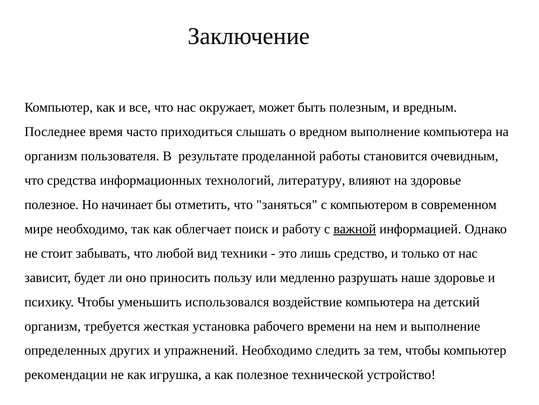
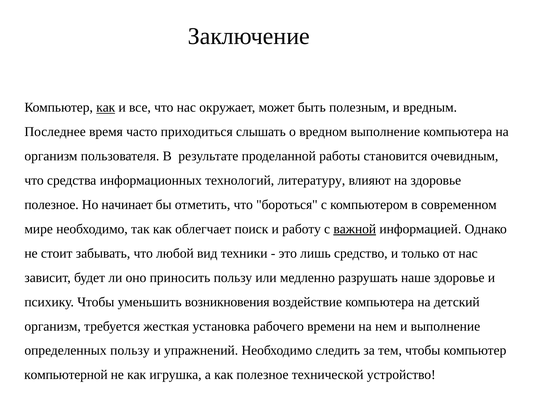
как underline: none -> present (106, 107)
заняться: заняться -> бороться (287, 204)
использовался: использовался -> возникновения (227, 301)
определенных других: других -> пользу (130, 350)
рекомендации: рекомендации -> компьютерной (66, 374)
